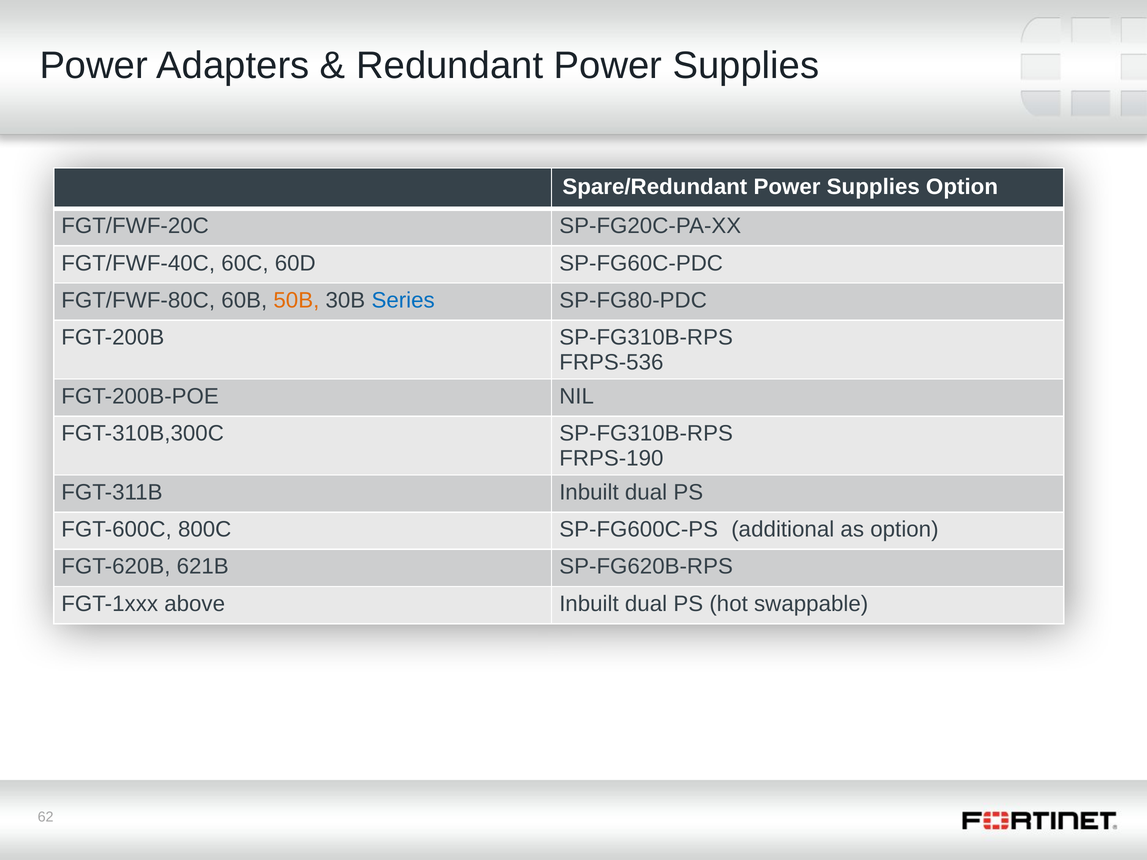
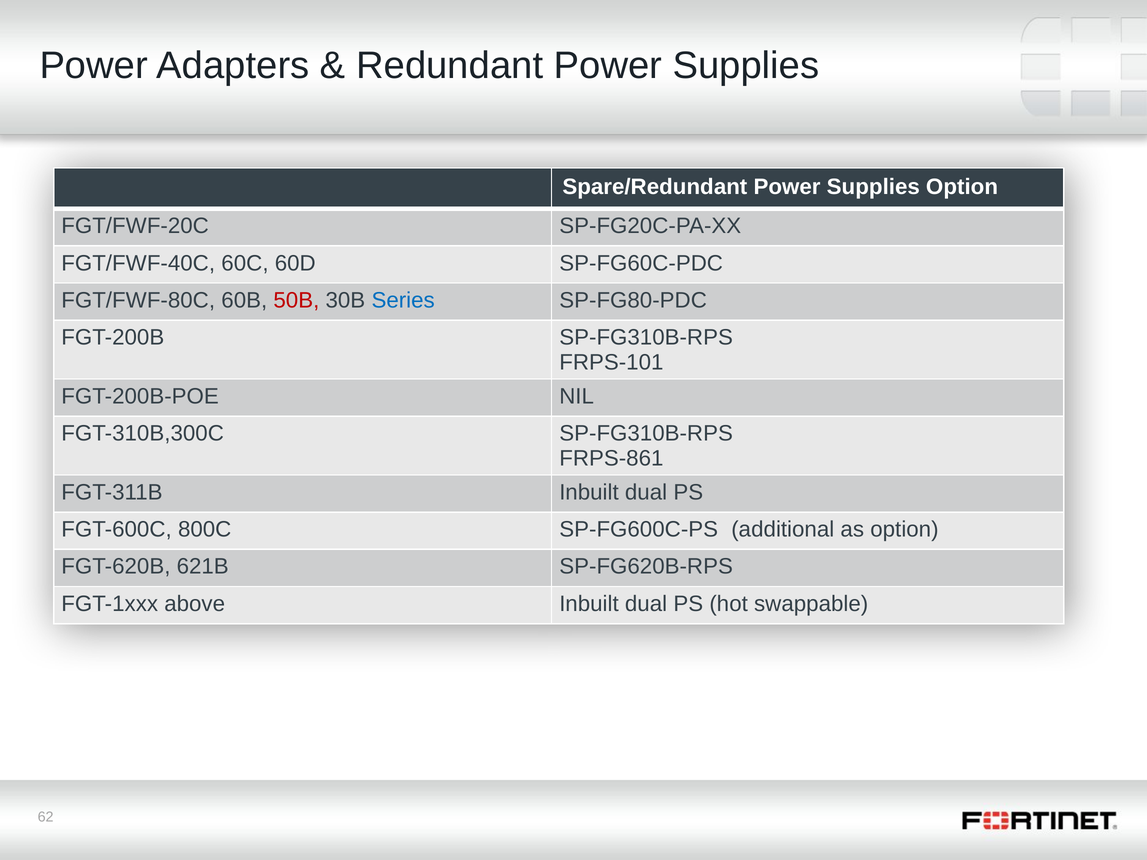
50B colour: orange -> red (296, 300)
FRPS-536: FRPS-536 -> FRPS-101 (611, 363)
FRPS-190: FRPS-190 -> FRPS-861 (611, 459)
